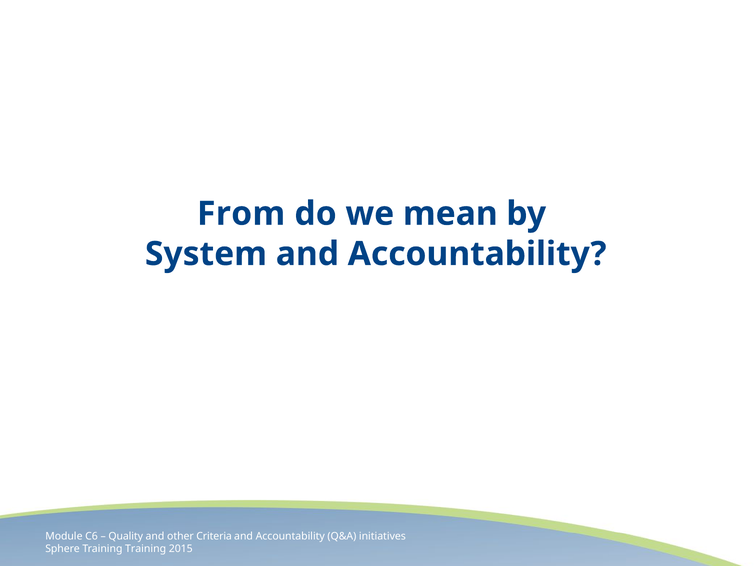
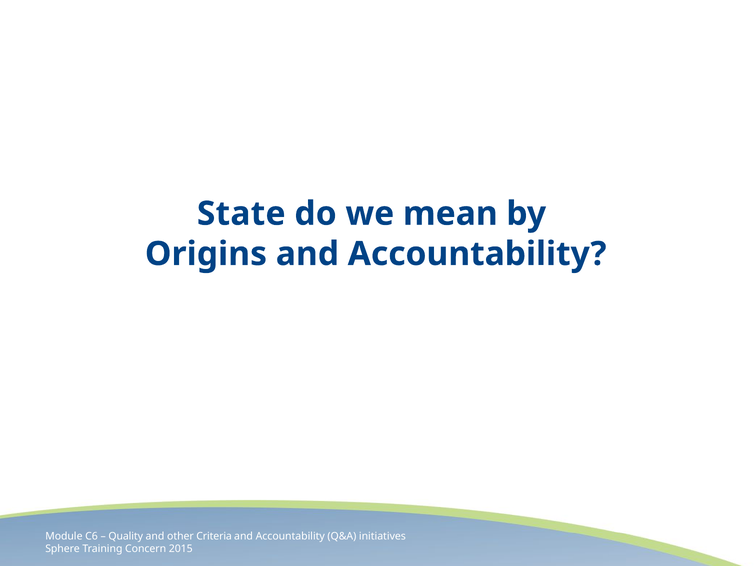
From: From -> State (241, 214)
System: System -> Origins (206, 254)
Training Training: Training -> Concern (146, 549)
